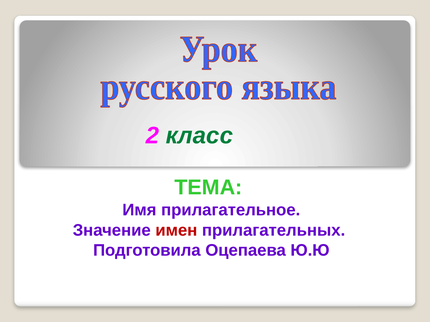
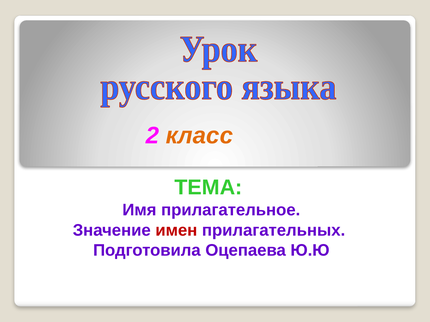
класс colour: green -> orange (199, 136)
